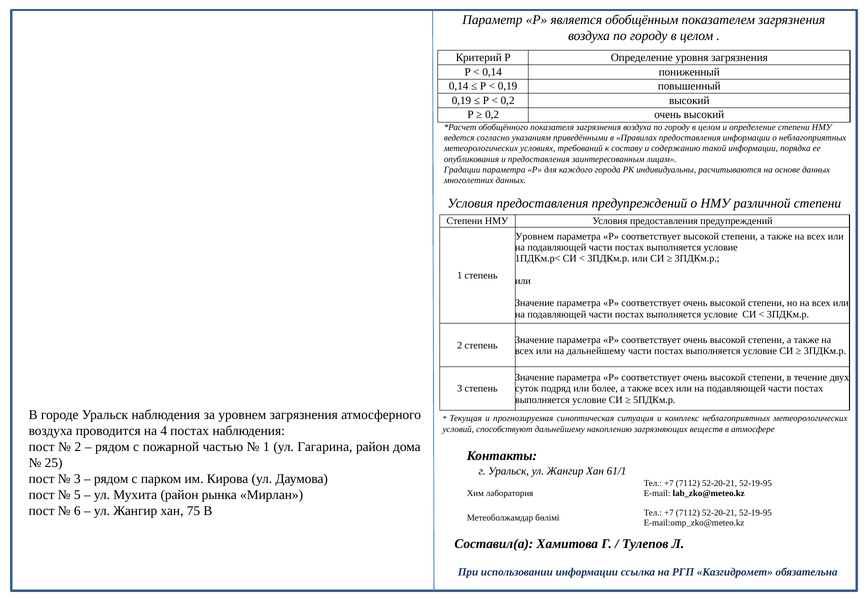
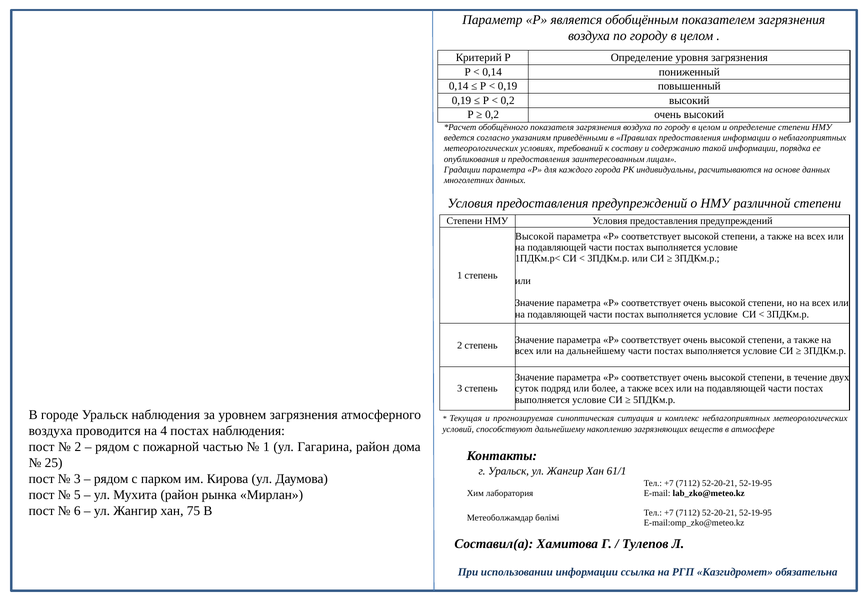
Уровнем: Уровнем -> Высокой (535, 236)
